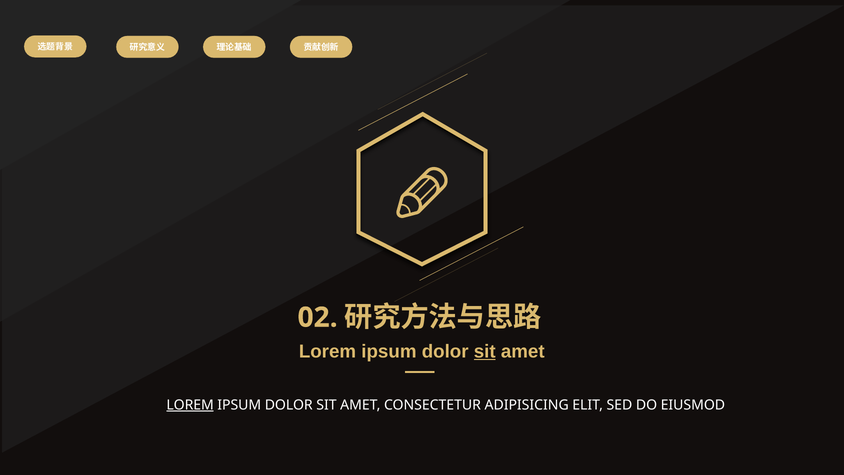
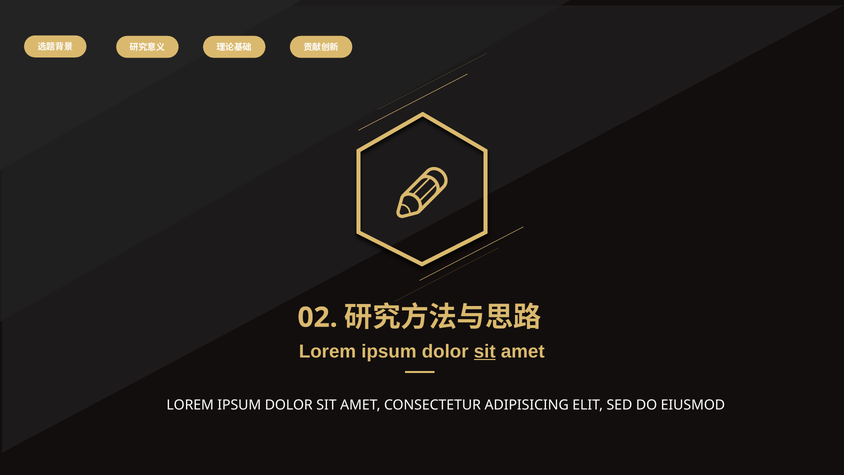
LOREM underline: present -> none (190, 405)
